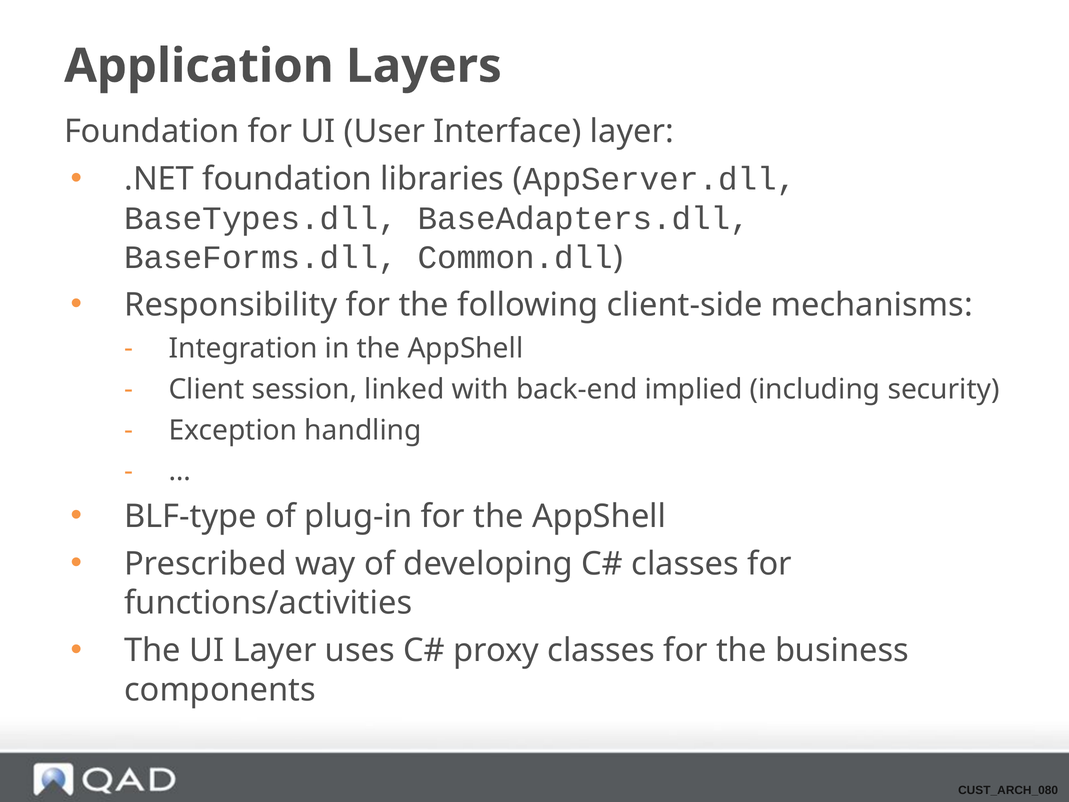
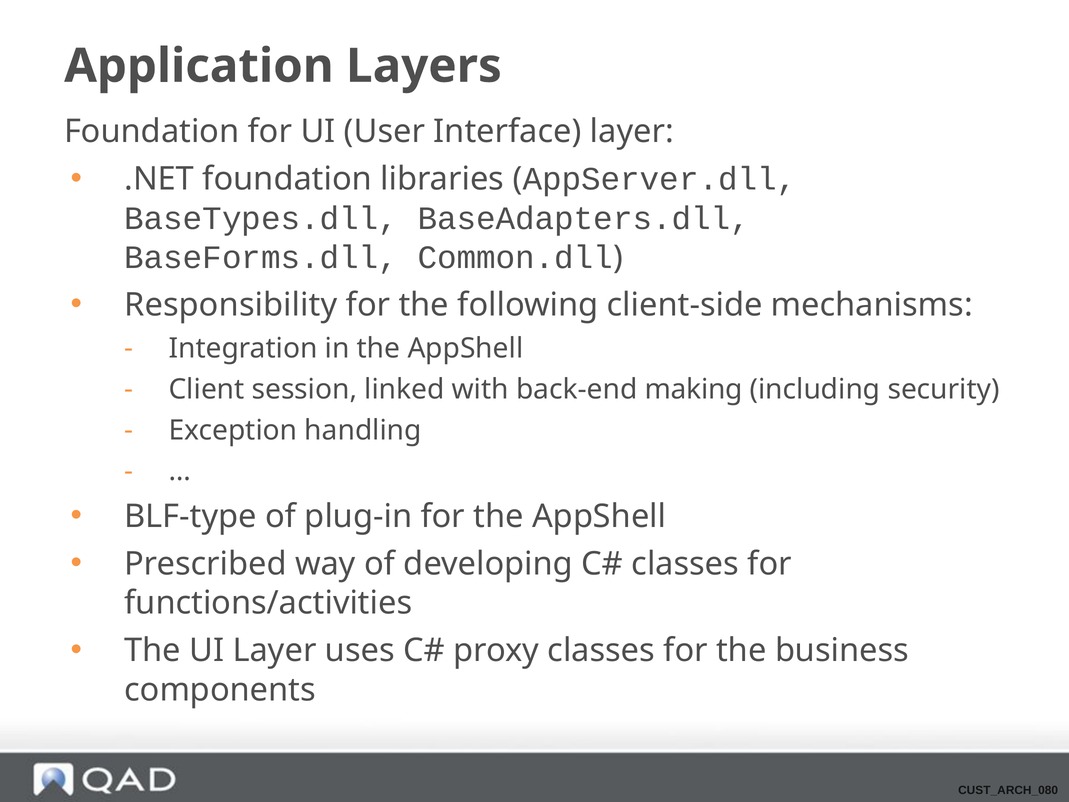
implied: implied -> making (694, 389)
